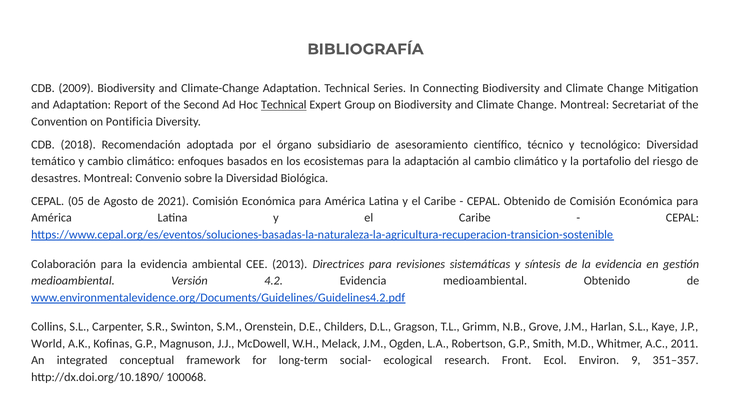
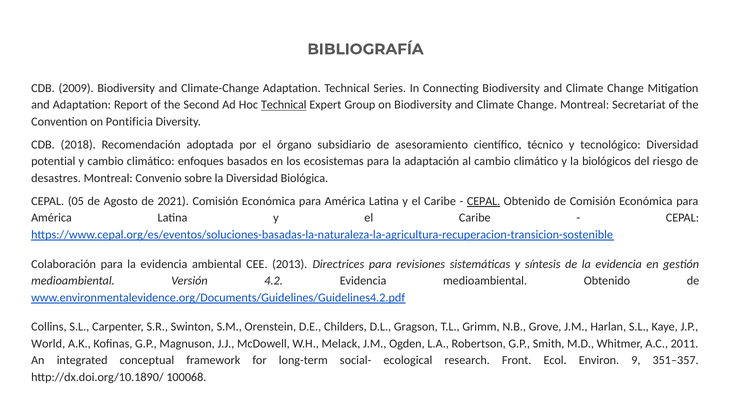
temático: temático -> potential (53, 162)
portafolio: portafolio -> biológicos (607, 162)
CEPAL underline: none -> present (484, 201)
